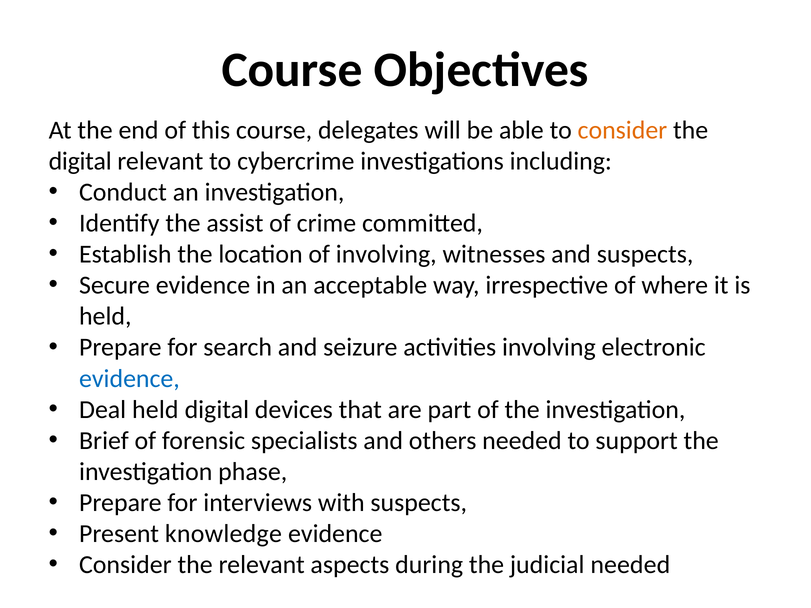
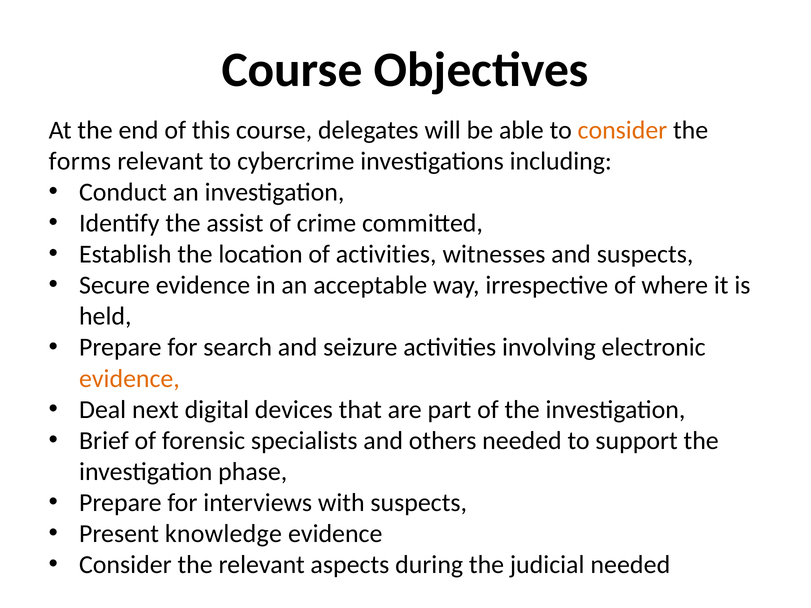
digital: digital -> forms (80, 161)
of involving: involving -> activities (386, 254)
evidence colour: blue -> orange (129, 379)
Deal held: held -> next (155, 410)
